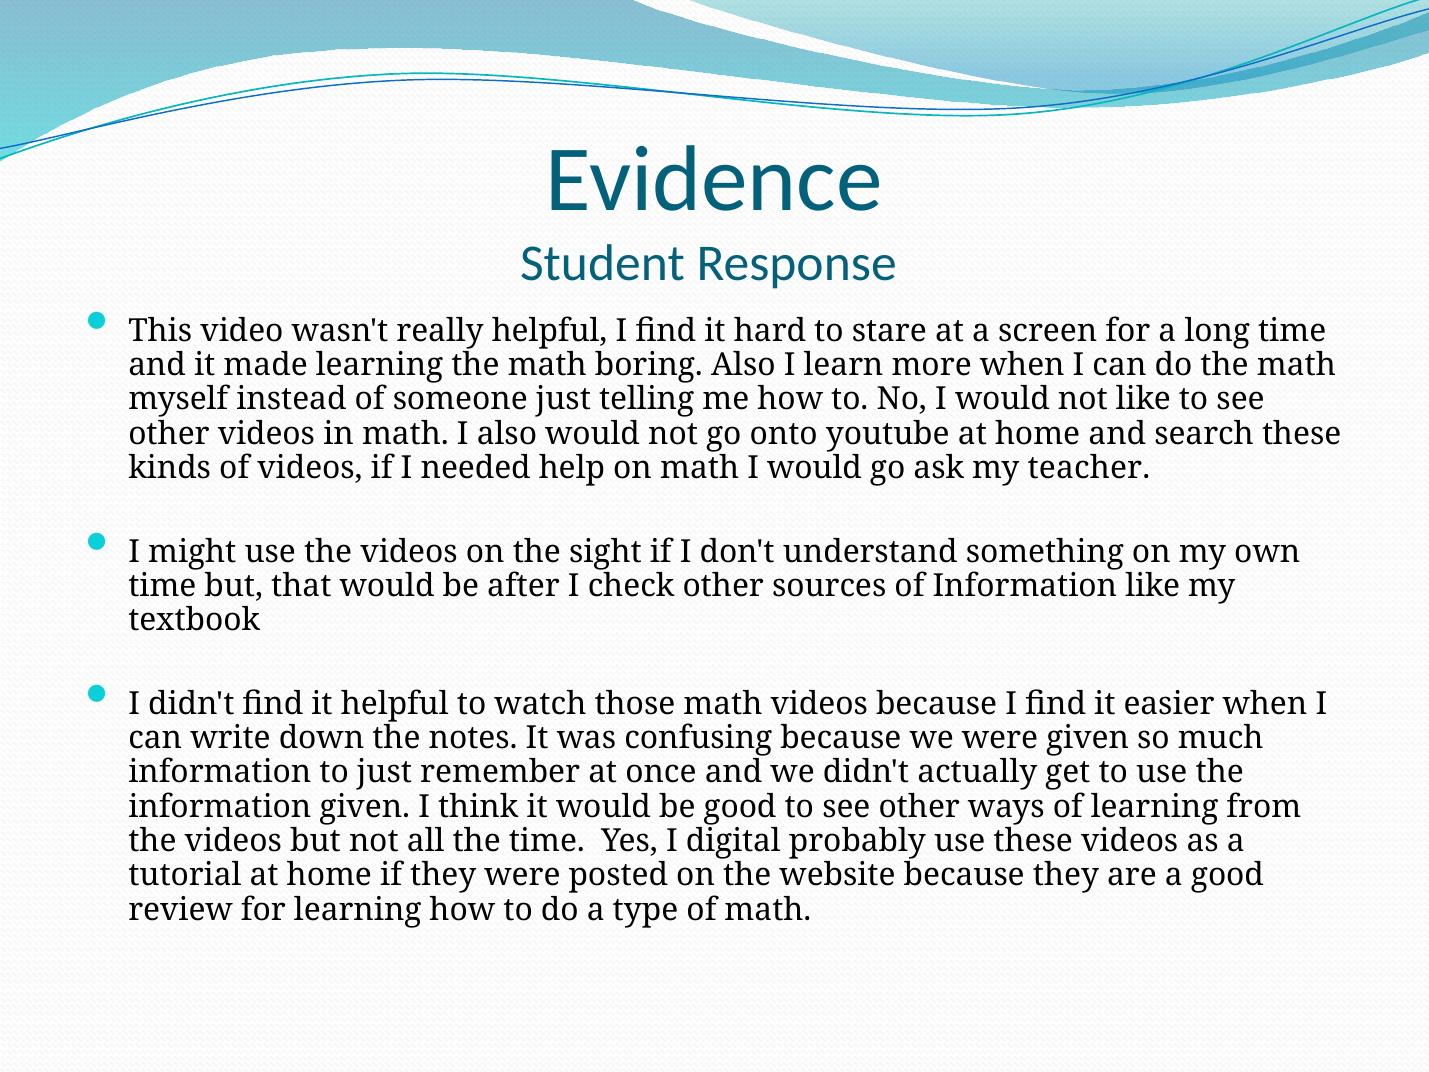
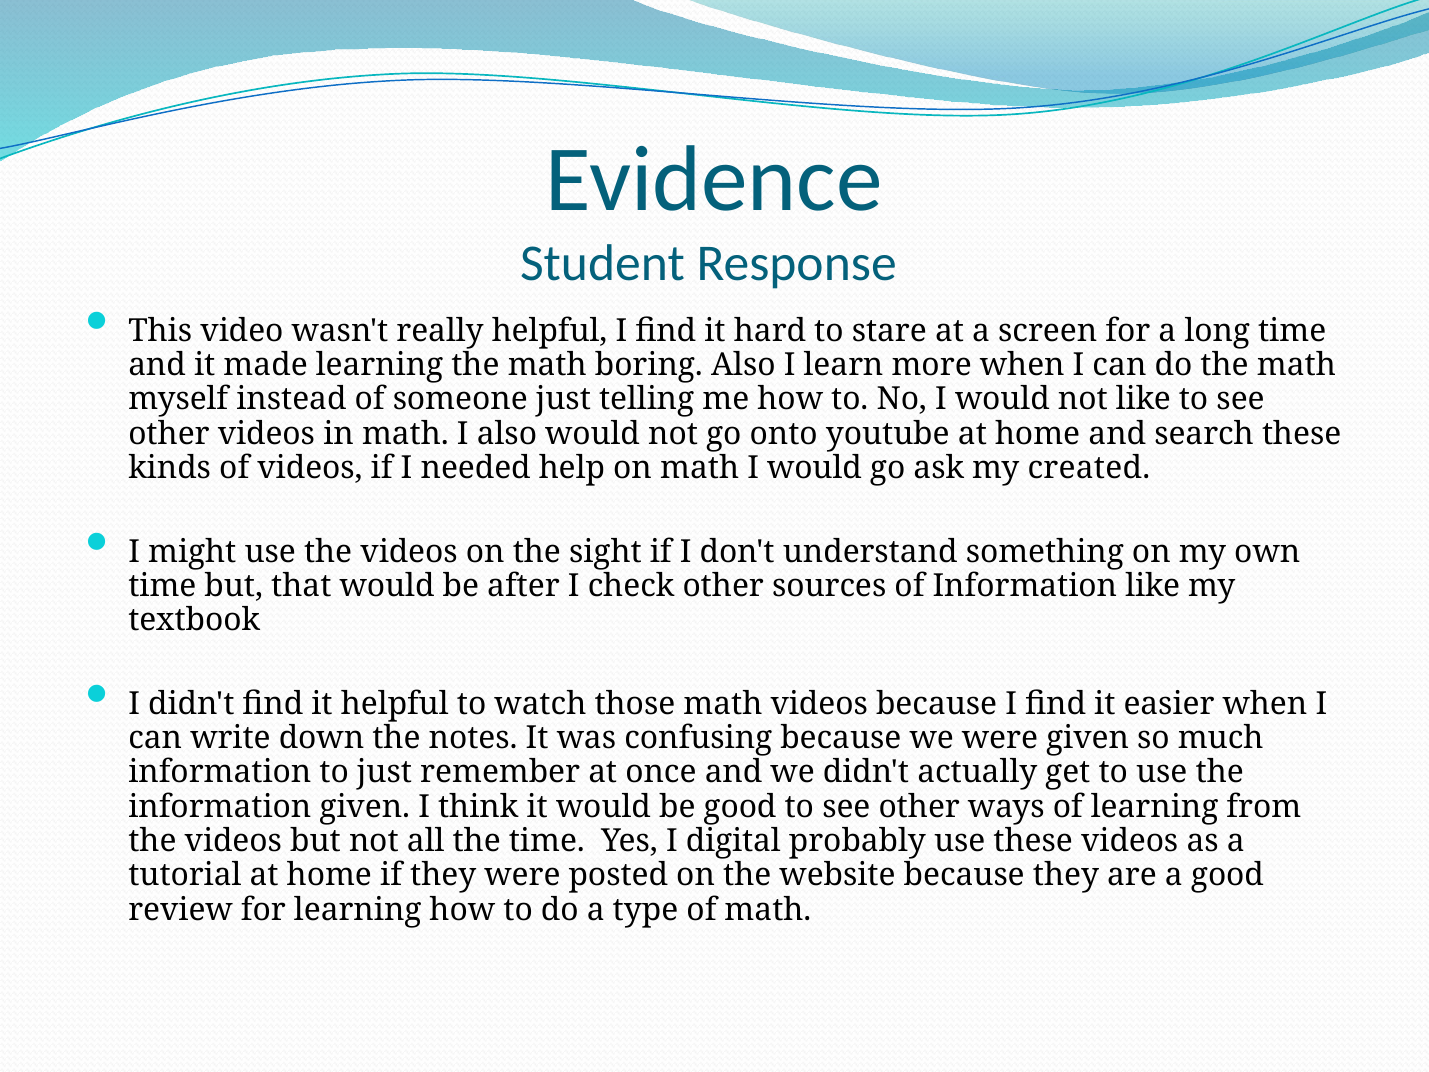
teacher: teacher -> created (1089, 468)
